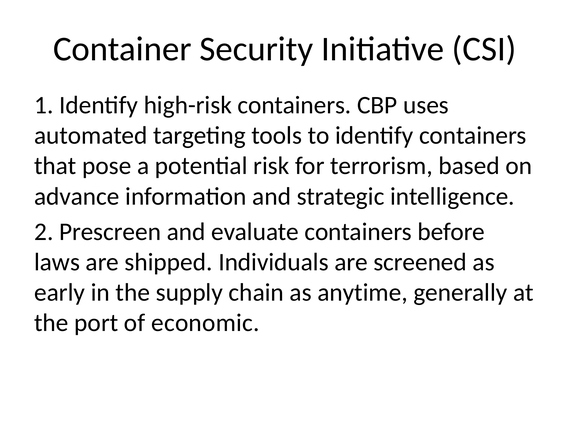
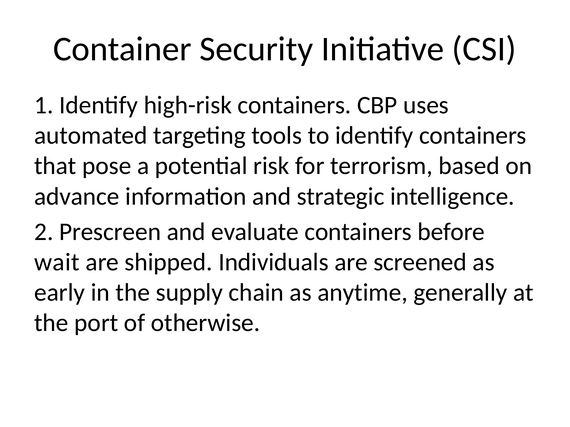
laws: laws -> wait (57, 262)
economic: economic -> otherwise (206, 323)
